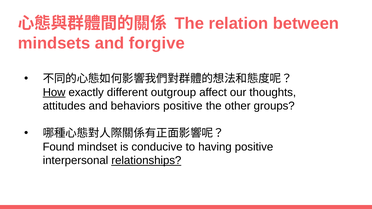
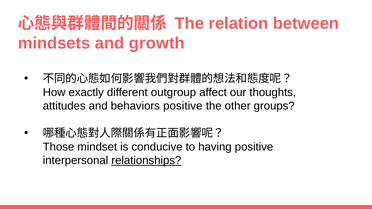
forgive: forgive -> growth (157, 43)
How underline: present -> none (54, 92)
Found: Found -> Those (58, 147)
